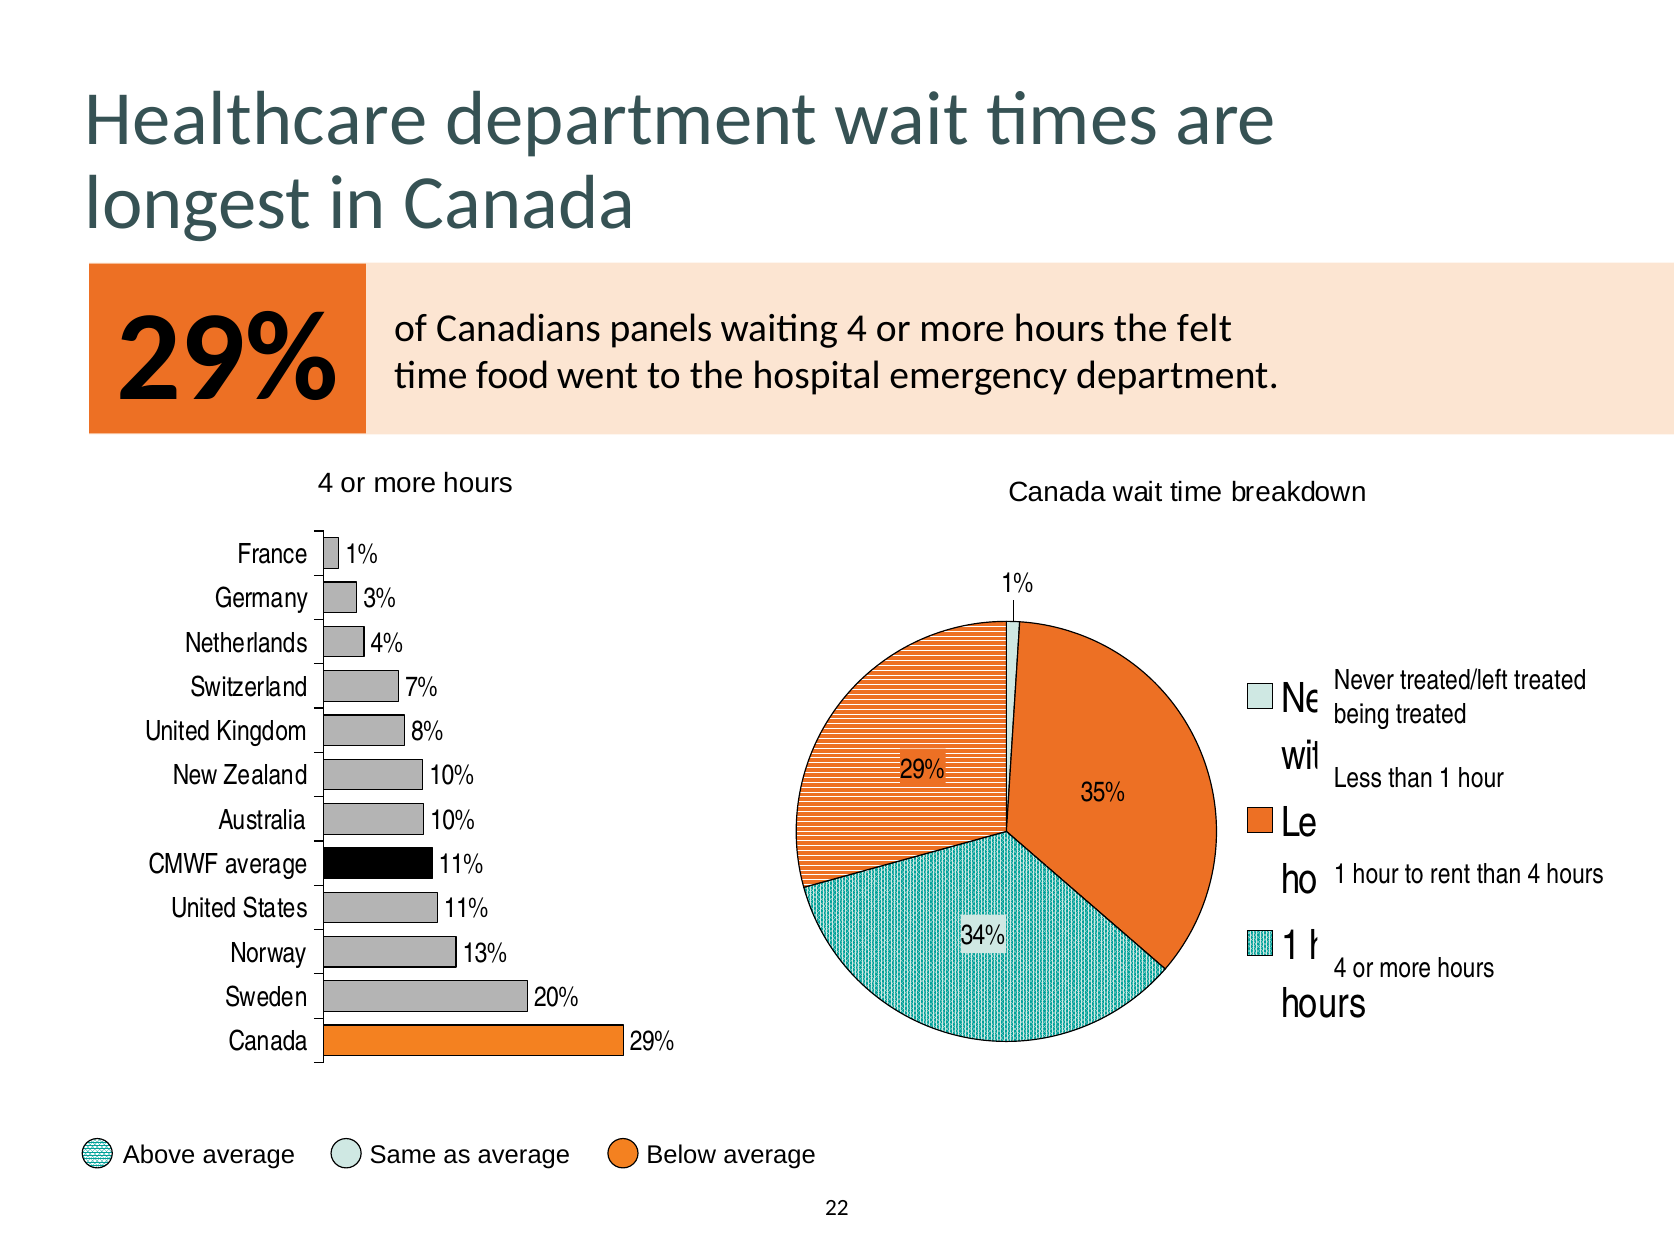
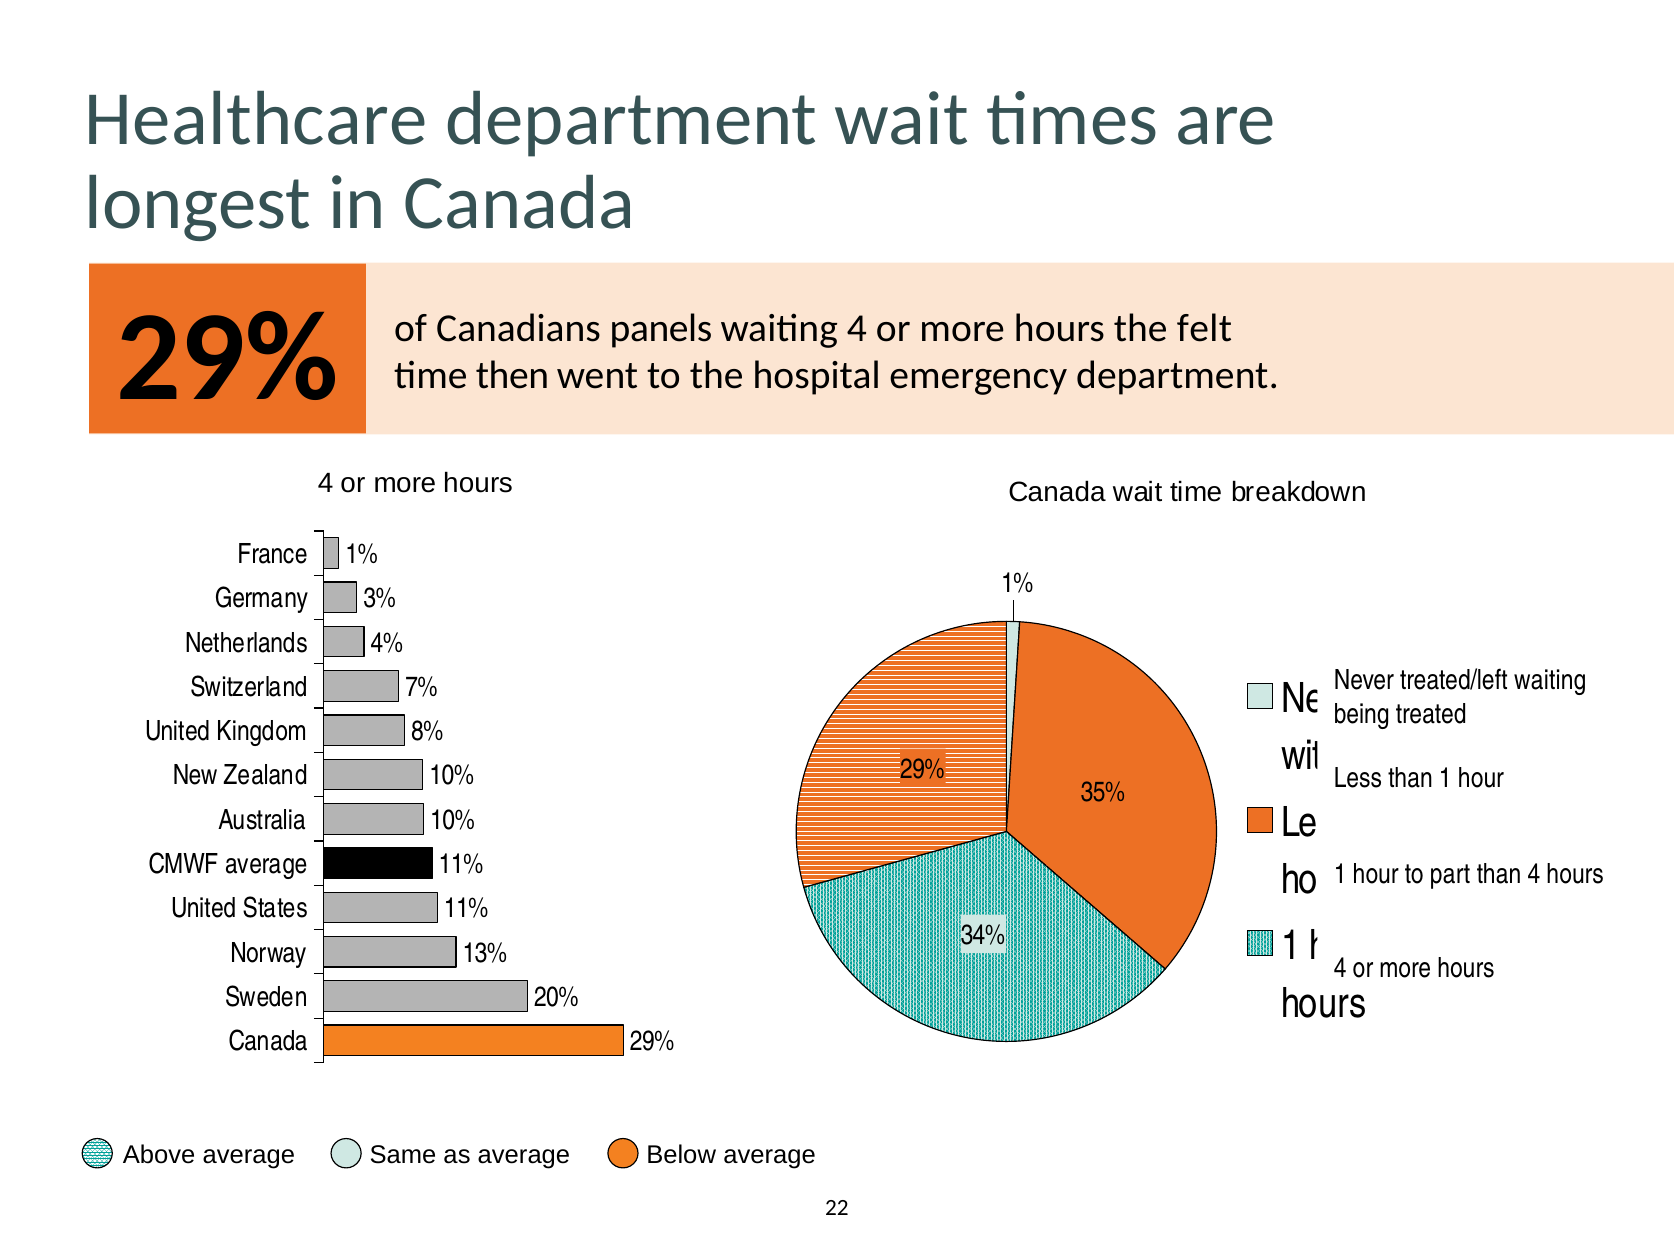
food: food -> then (512, 376)
treated: treated -> waiting (1550, 681)
rent: rent -> part (1450, 875)
